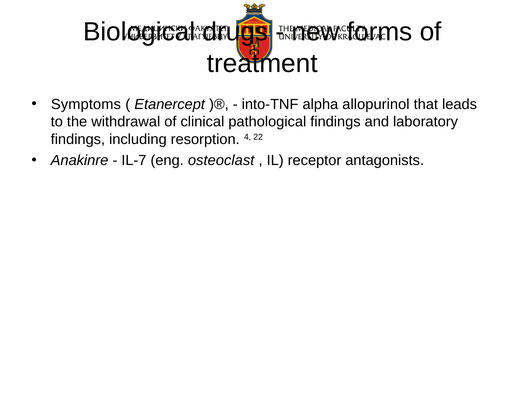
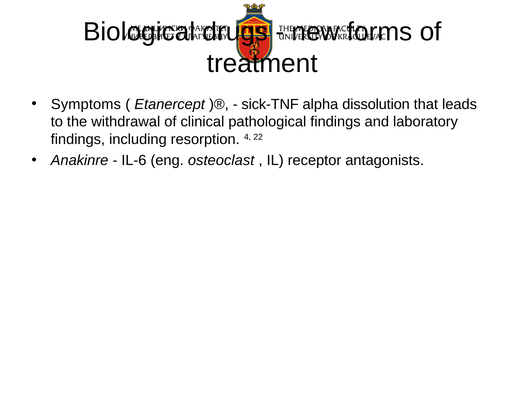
into-TNF: into-TNF -> sick-TNF (270, 104)
allopurinol: allopurinol -> dissolution (376, 104)
IL-7: IL-7 -> IL-6 (134, 160)
